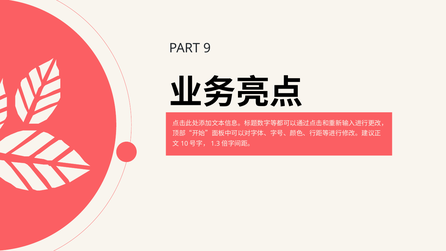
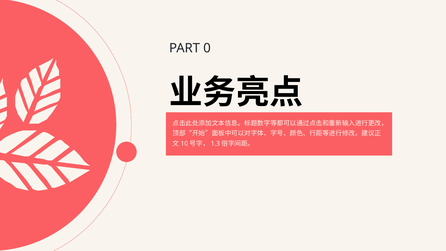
9: 9 -> 0 (207, 48)
